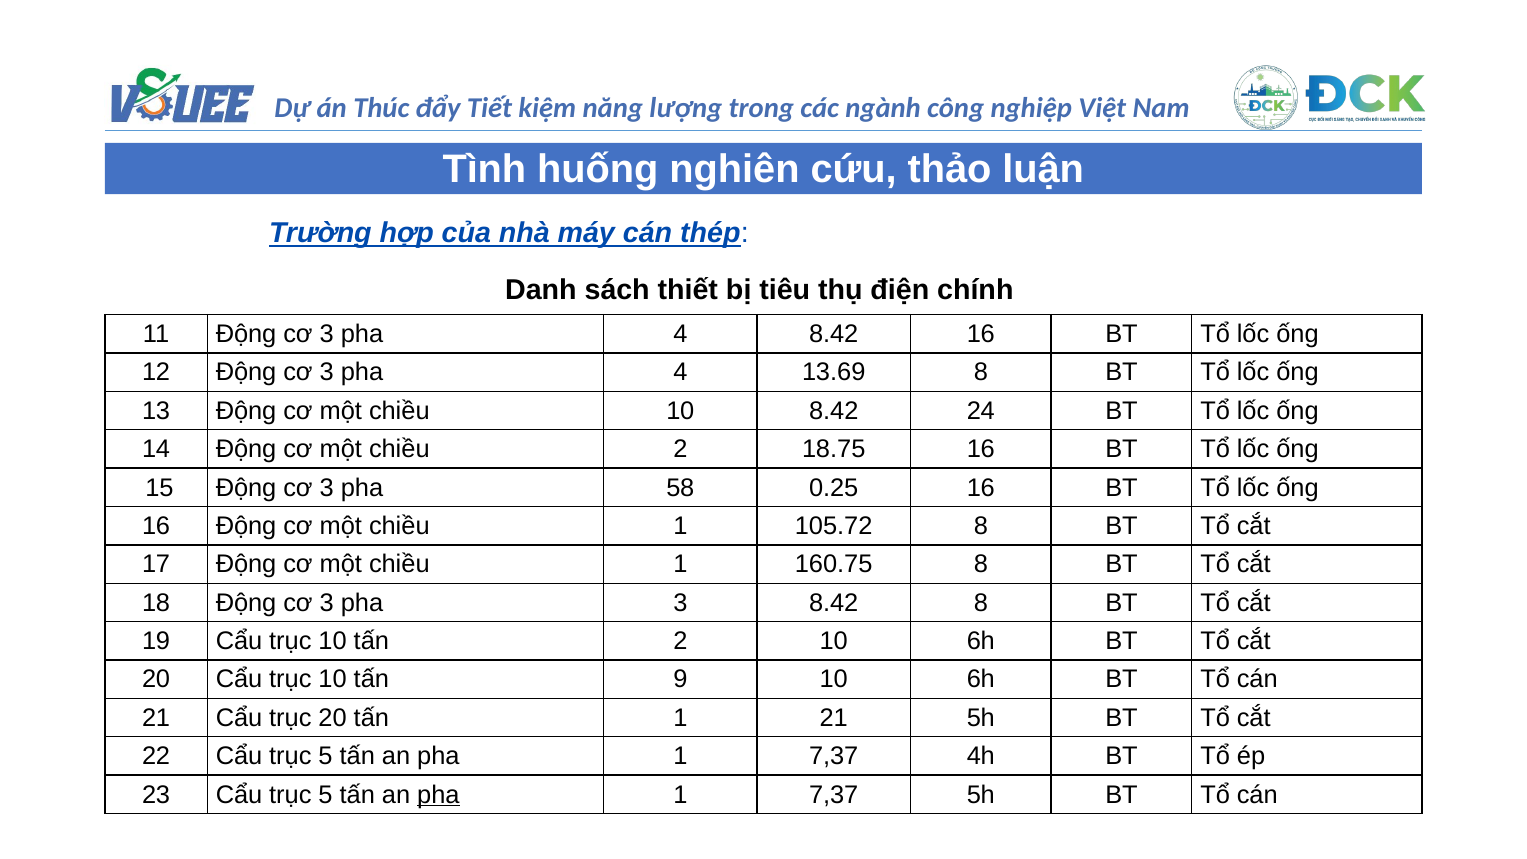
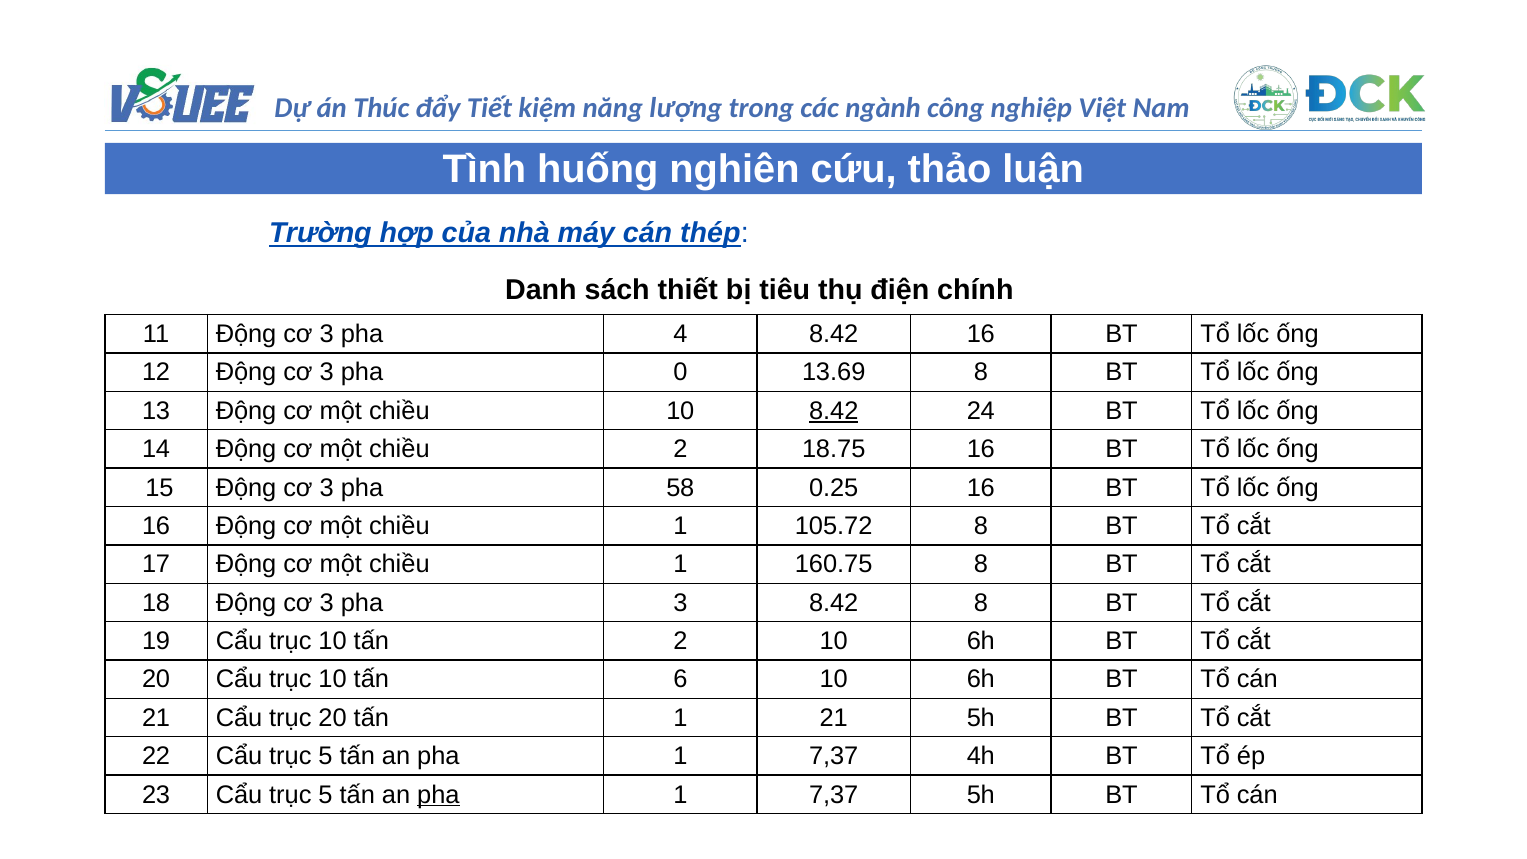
4: 4 -> 0 (680, 373)
8.42 underline: none -> present (834, 411)
9: 9 -> 6 (680, 680)
